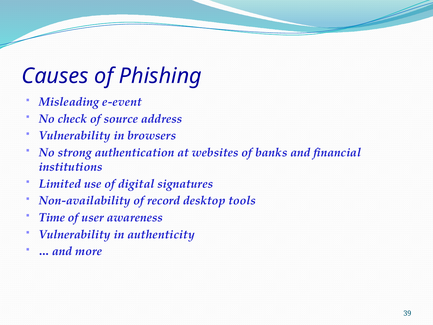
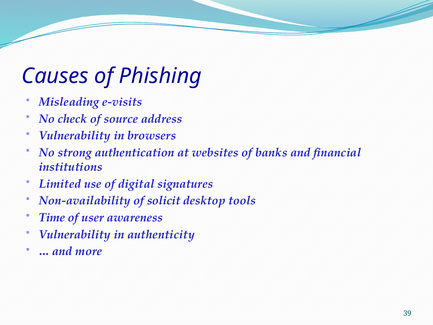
e-event: e-event -> e-visits (122, 102)
record: record -> solicit (164, 200)
